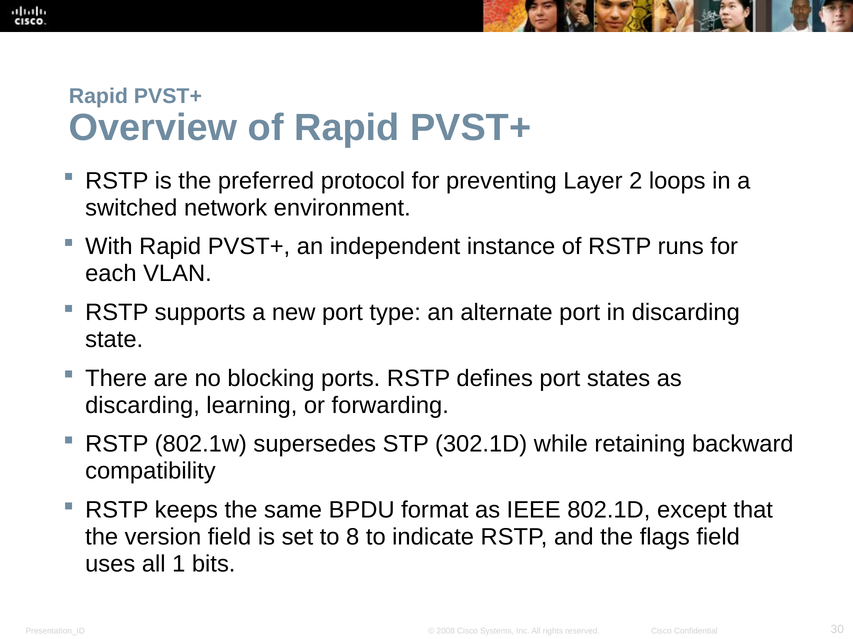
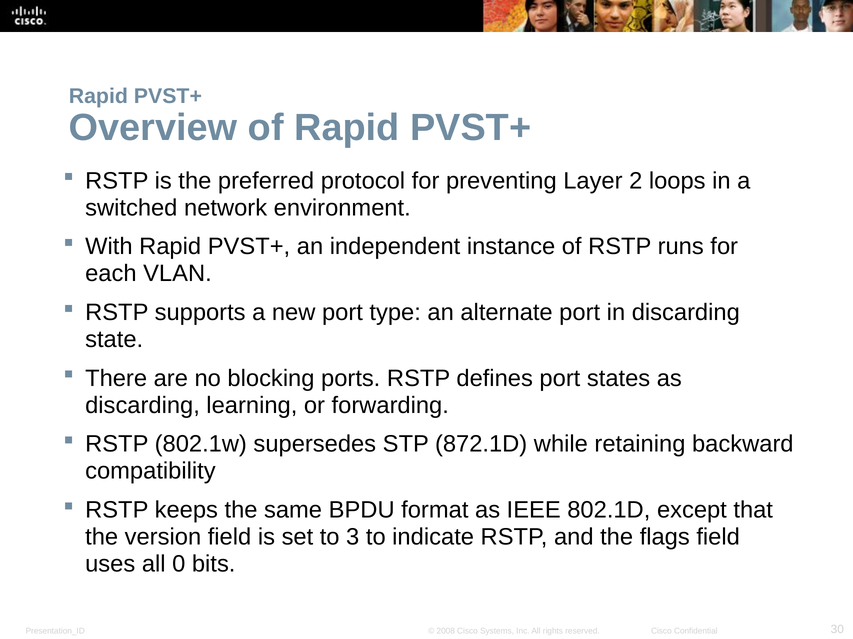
302.1D: 302.1D -> 872.1D (481, 445)
8: 8 -> 3 (353, 538)
1: 1 -> 0 (179, 565)
